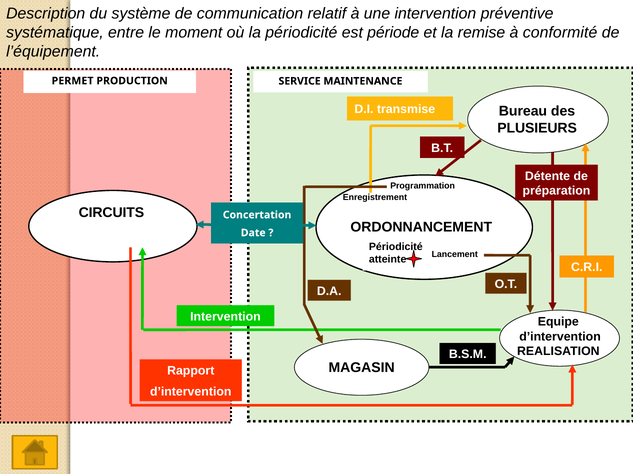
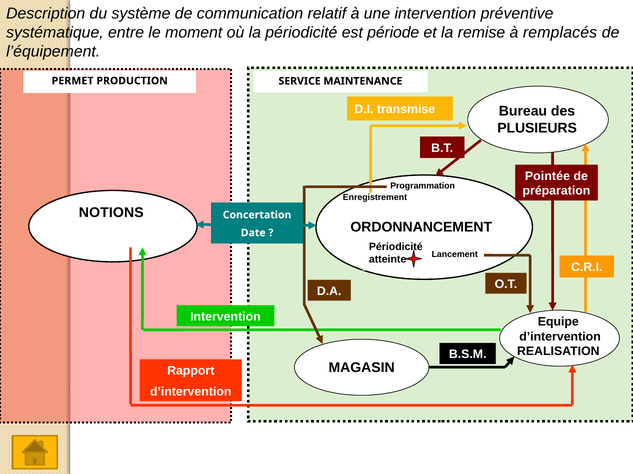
conformité: conformité -> remplacés (560, 33)
Détente: Détente -> Pointée (547, 176)
CIRCUITS: CIRCUITS -> NOTIONS (111, 213)
